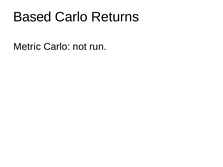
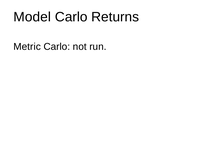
Based: Based -> Model (32, 17)
